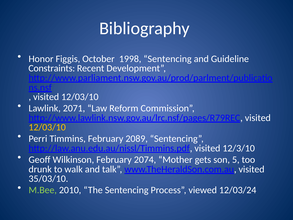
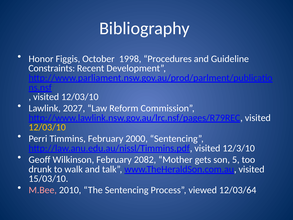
1998 Sentencing: Sentencing -> Procedures (168, 59)
2071: 2071 -> 2027 (74, 108)
2089: 2089 -> 2000 (137, 139)
2074: 2074 -> 2082 (145, 160)
35/03/10: 35/03/10 -> 15/03/10 (48, 178)
M.Bee colour: light green -> pink (43, 190)
12/03/24: 12/03/24 -> 12/03/64 (238, 190)
